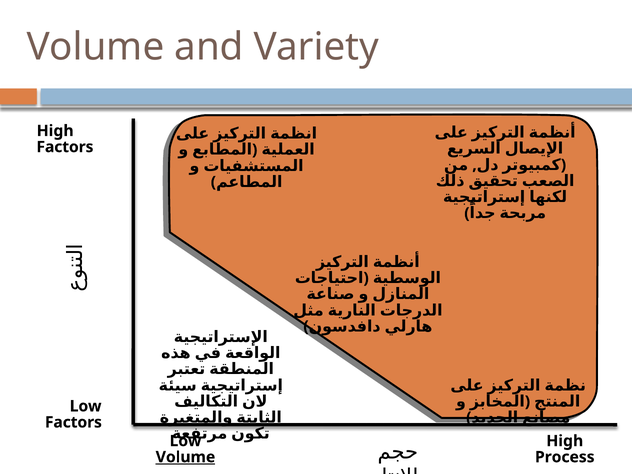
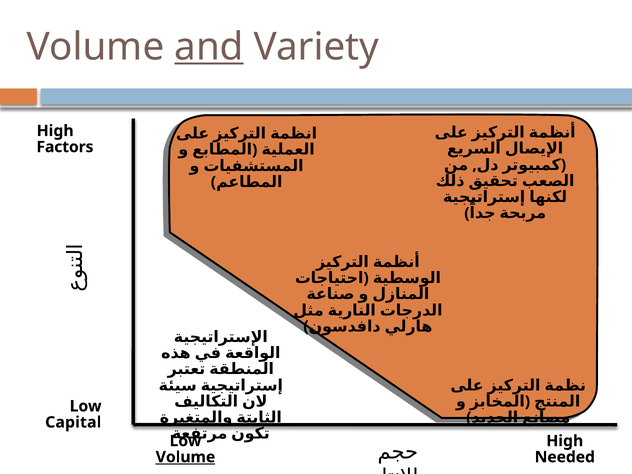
and underline: none -> present (209, 47)
Factors: Factors -> Capital (73, 422)
Process: Process -> Needed (565, 457)
